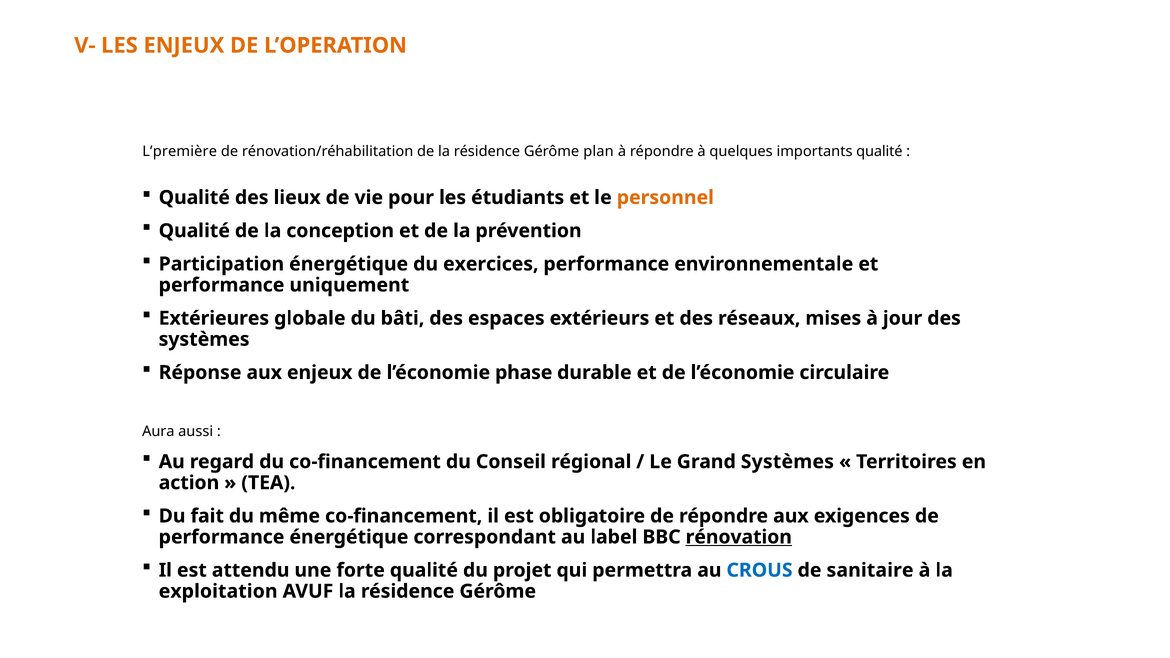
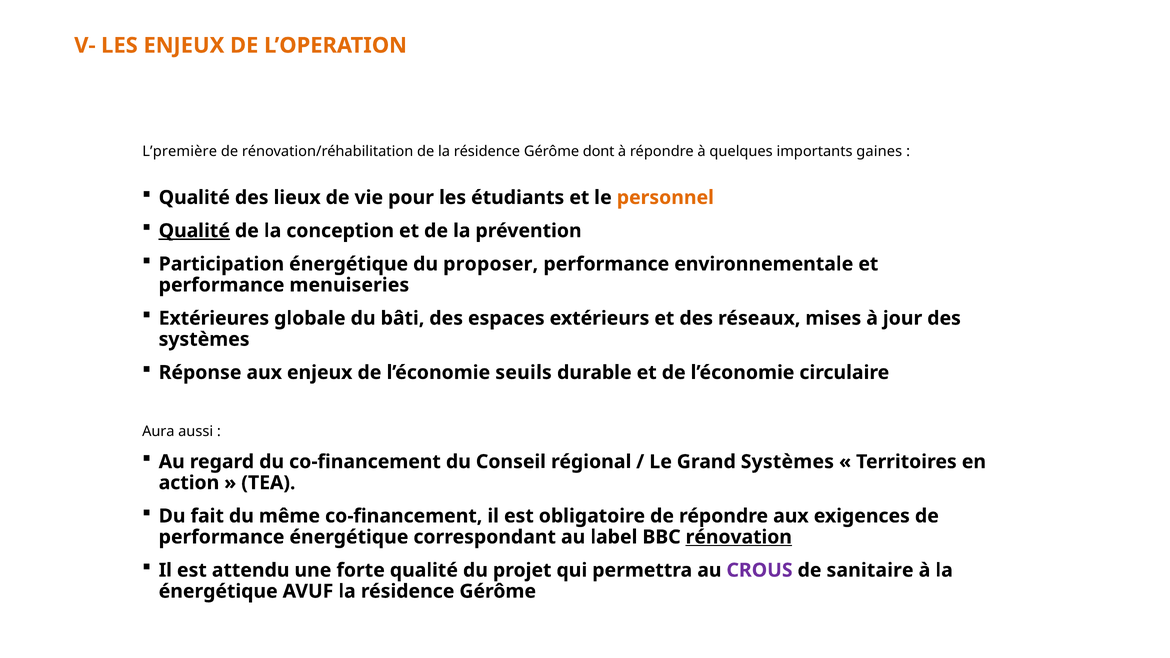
plan: plan -> dont (599, 151)
importants qualité: qualité -> gaines (879, 151)
Qualité underline: none -> present (194, 231)
exercices: exercices -> proposer (491, 264)
uniquement: uniquement -> menuiseries (349, 285)
phase: phase -> seuils (524, 373)
CROUS colour: blue -> purple (760, 570)
exploitation: exploitation -> énergétique (218, 591)
